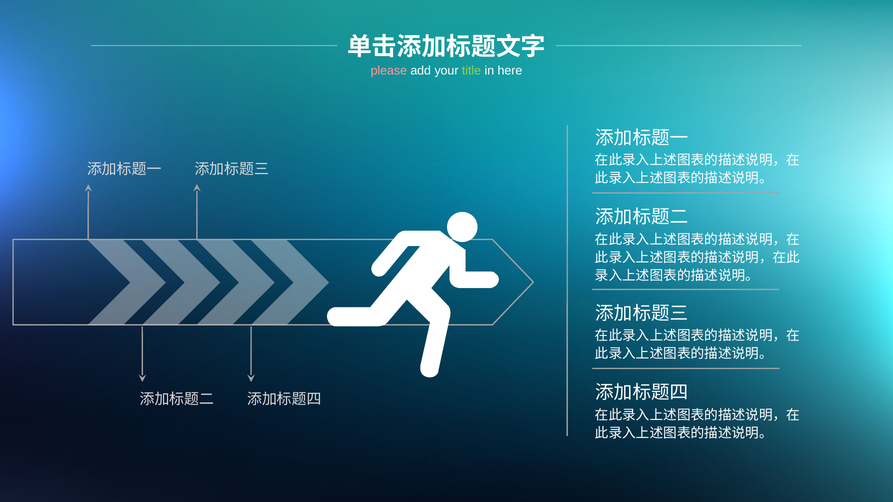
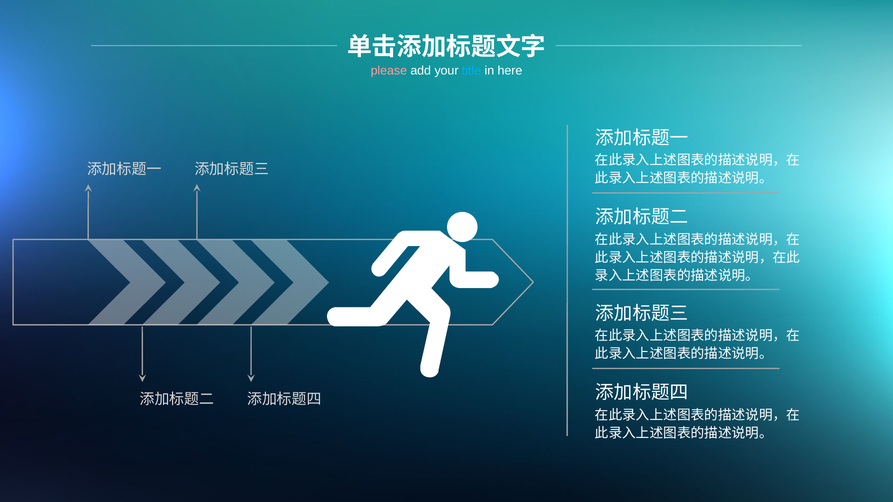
title colour: light green -> light blue (472, 71)
